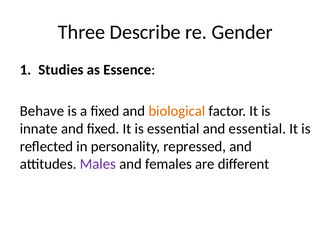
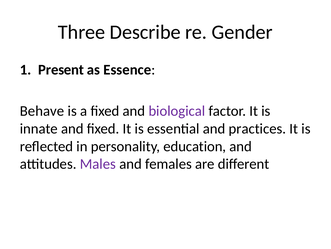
Studies: Studies -> Present (61, 69)
biological colour: orange -> purple (177, 111)
and essential: essential -> practices (257, 128)
repressed: repressed -> education (195, 146)
